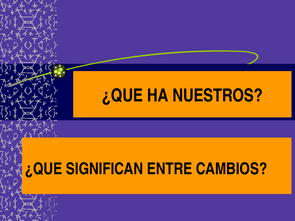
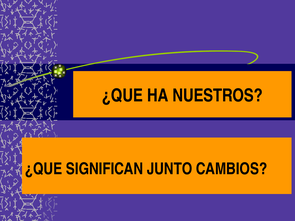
ENTRE: ENTRE -> JUNTO (170, 169)
